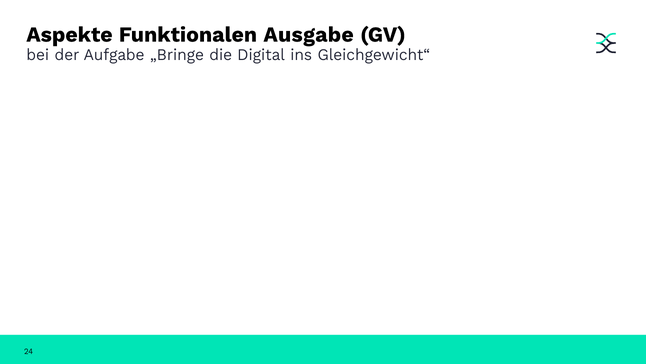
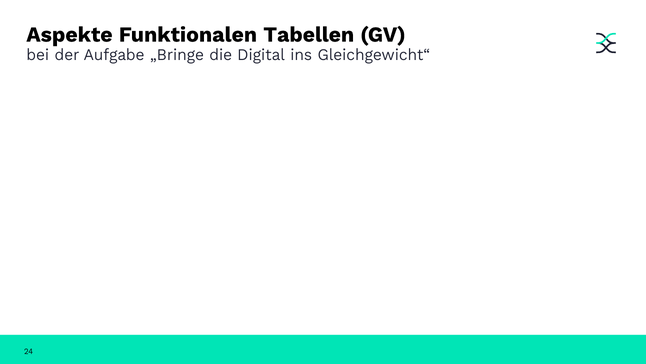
Ausgabe: Ausgabe -> Tabellen (309, 34)
